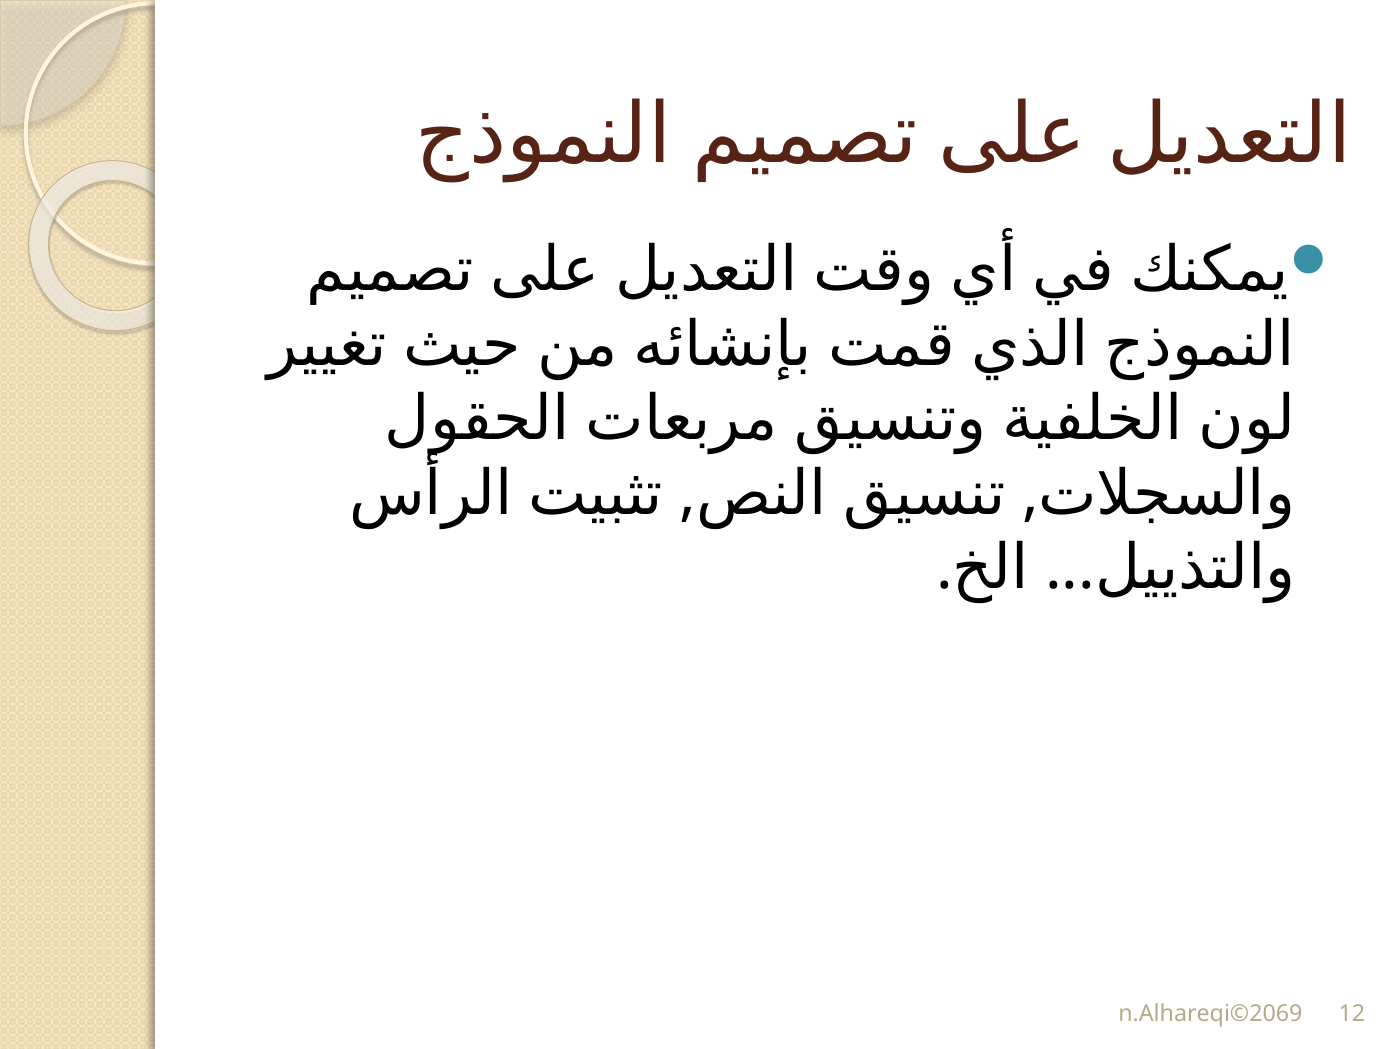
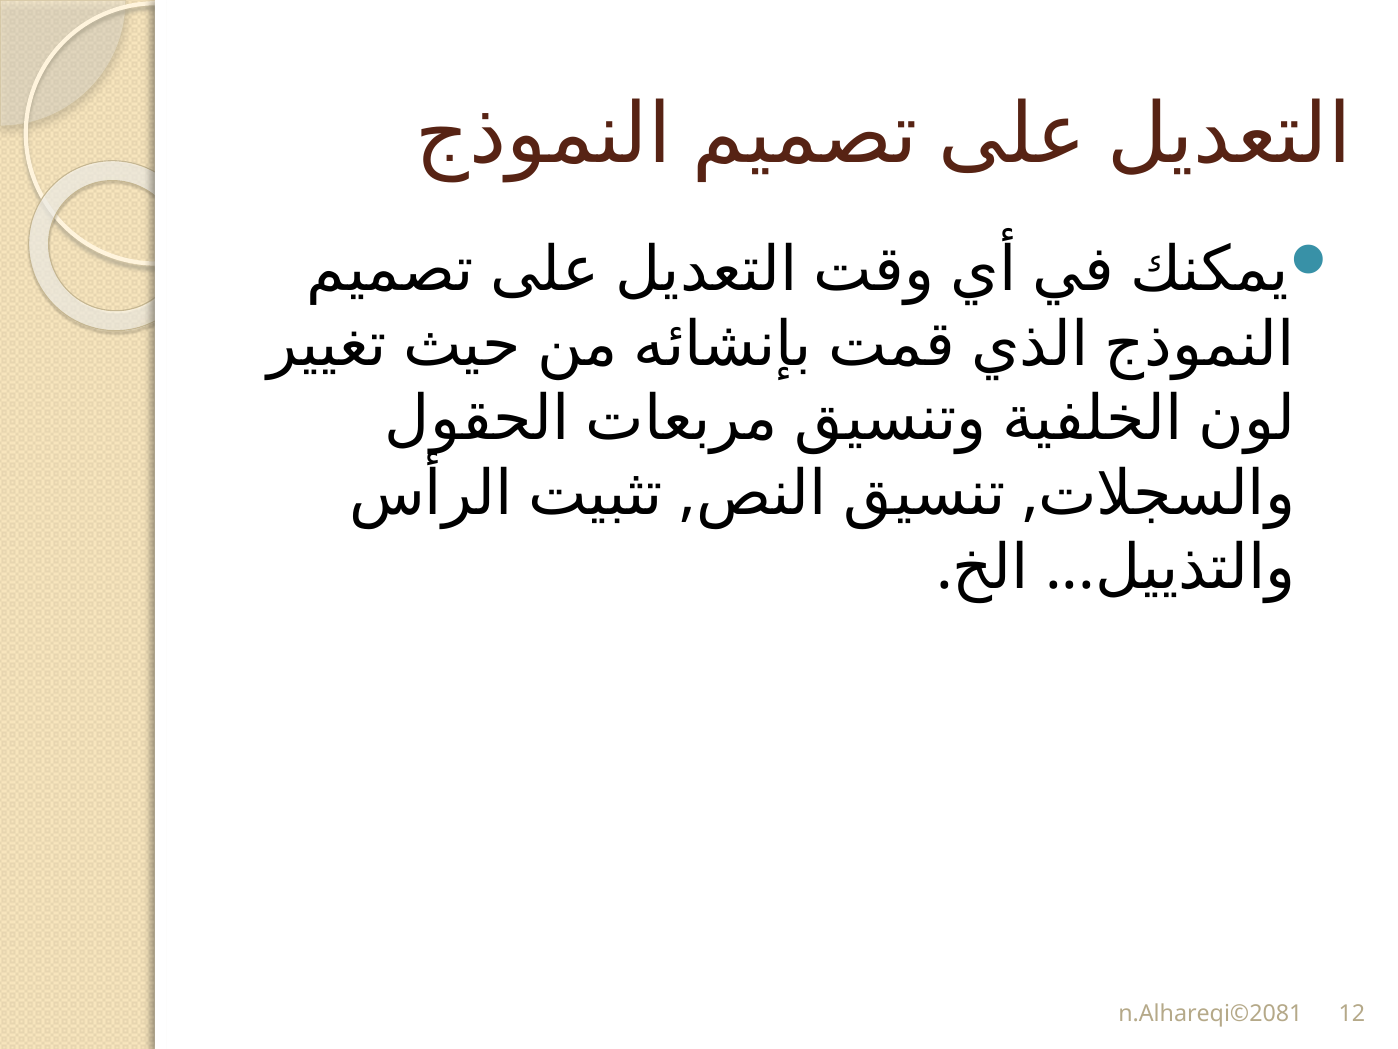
n.Alhareqi©2069: n.Alhareqi©2069 -> n.Alhareqi©2081 (1210, 1014)
